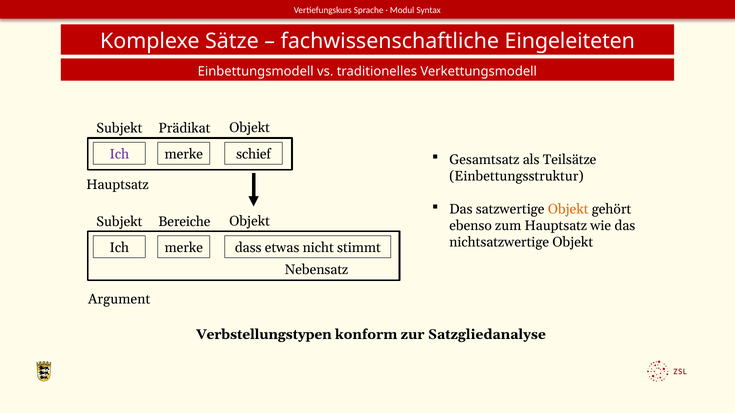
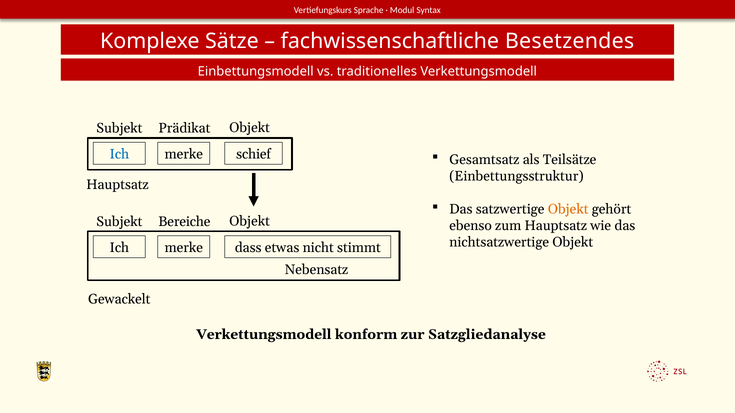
Eingeleiteten: Eingeleiteten -> Besetzendes (570, 41)
Ich colour: purple -> blue (119, 155)
Argument: Argument -> Gewackelt (119, 299)
Verbstellungstypen: Verbstellungstypen -> Verkettungsmodell (264, 335)
